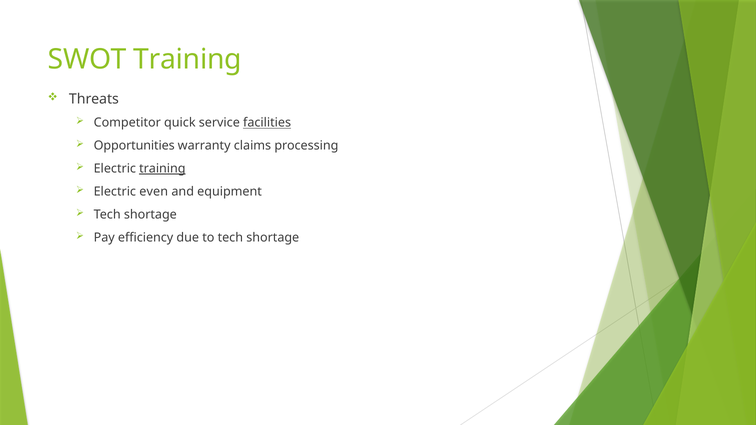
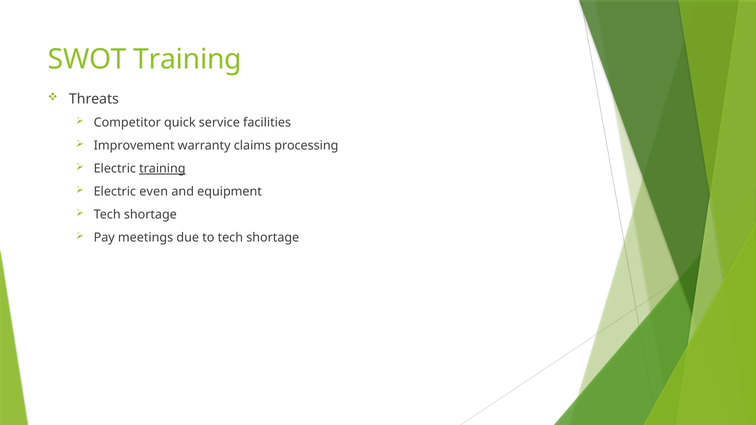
facilities underline: present -> none (267, 123)
Opportunities: Opportunities -> Improvement (134, 146)
efficiency: efficiency -> meetings (146, 238)
